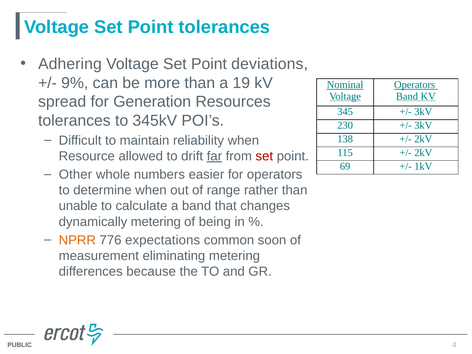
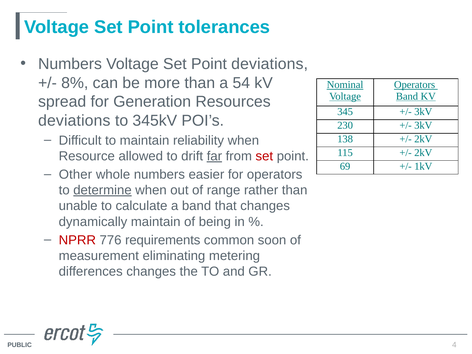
Adhering: Adhering -> Numbers (70, 64)
9%: 9% -> 8% (75, 83)
19: 19 -> 54 (241, 83)
tolerances: tolerances -> deviations (74, 121)
determine underline: none -> present (102, 190)
dynamically metering: metering -> maintain (156, 222)
NPRR colour: orange -> red (77, 240)
expectations: expectations -> requirements (163, 240)
differences because: because -> changes (151, 272)
